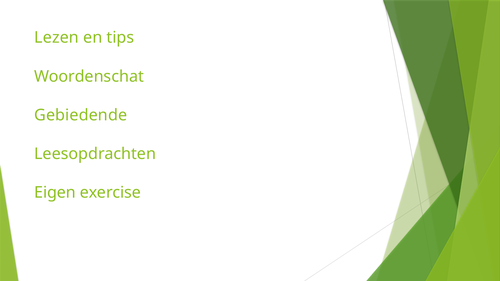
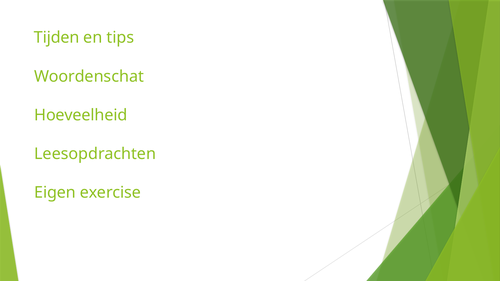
Lezen: Lezen -> Tijden (57, 38)
Gebiedende: Gebiedende -> Hoeveelheid (81, 115)
